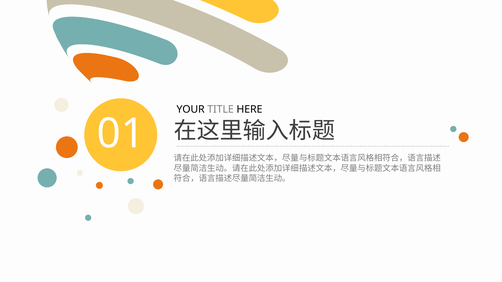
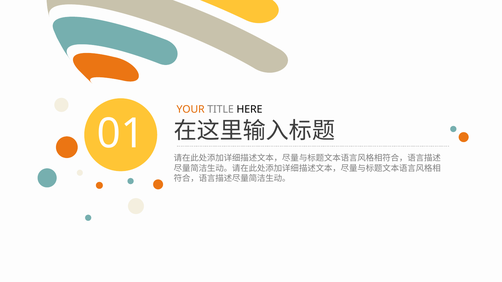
YOUR colour: black -> orange (191, 109)
